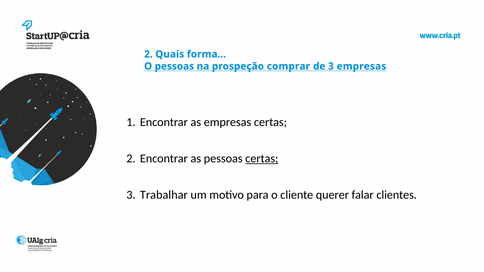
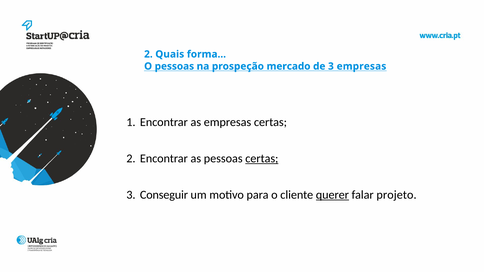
comprar: comprar -> mercado (289, 66)
Trabalhar: Trabalhar -> Conseguir (164, 195)
querer underline: none -> present (332, 195)
clientes: clientes -> projeto (397, 195)
